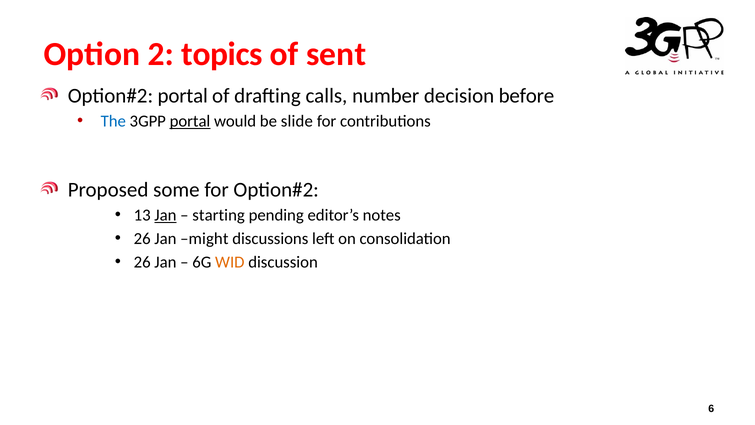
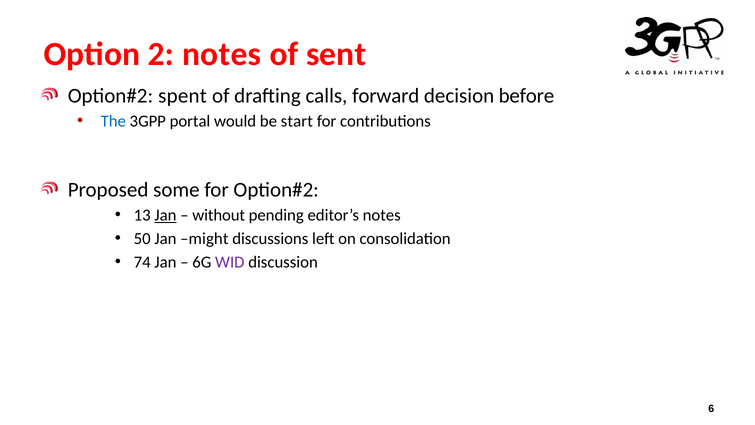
2 topics: topics -> notes (222, 54)
portal: portal -> spent (183, 96)
number: number -> forward (386, 96)
portal underline: present -> none (190, 121)
slide: slide -> start (297, 121)
starting: starting -> without (219, 215)
26: 26 -> 50 (142, 239)
26: 26 -> 74 (142, 262)
WID colour: orange -> purple (230, 262)
